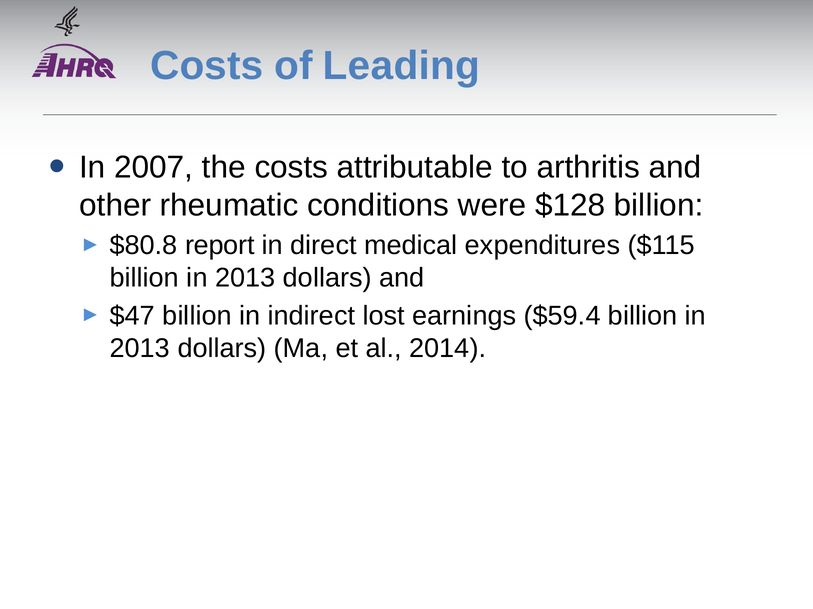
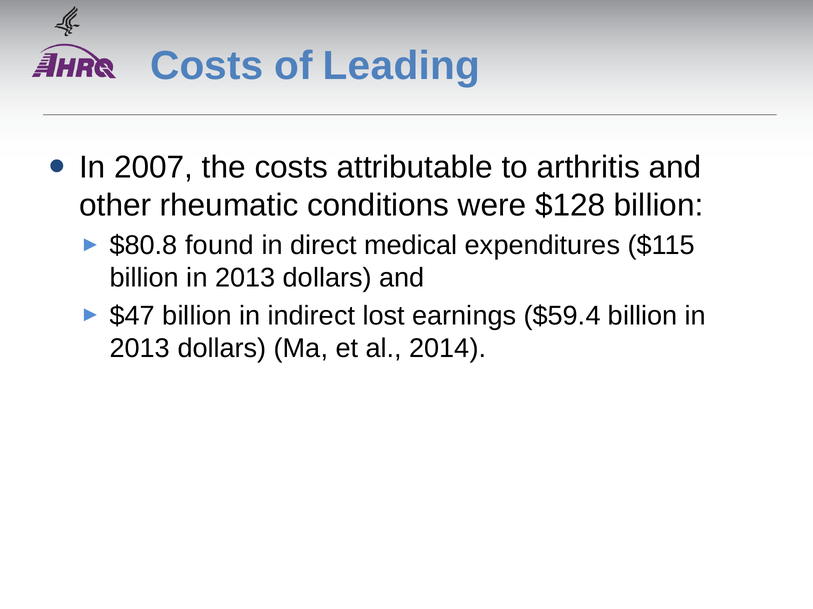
report: report -> found (220, 246)
